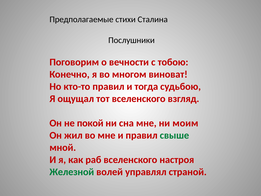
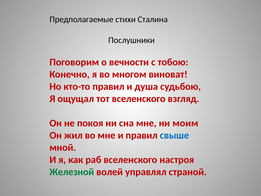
тогда: тогда -> душа (146, 86)
покой: покой -> покоя (90, 123)
свыше colour: green -> blue (174, 135)
